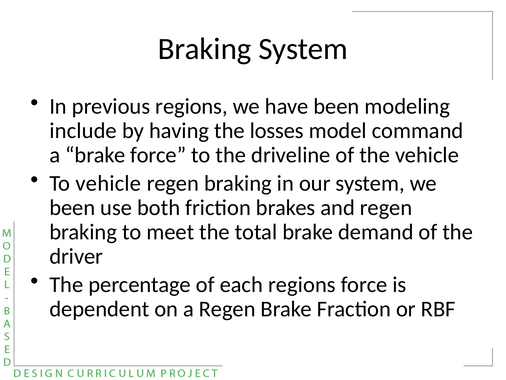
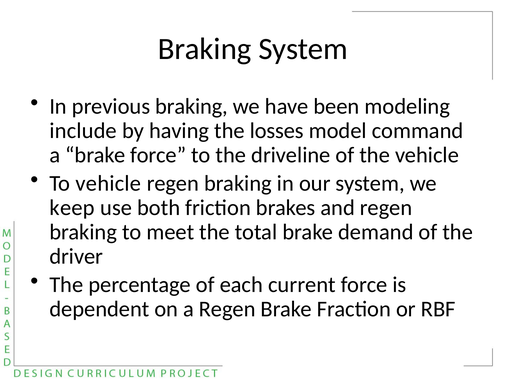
previous regions: regions -> braking (192, 106)
been: been -> keep (72, 207)
each regions: regions -> current (302, 284)
